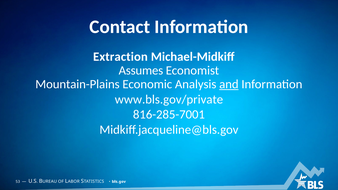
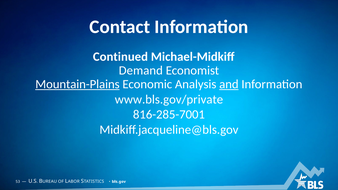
Extraction: Extraction -> Continued (120, 57)
Assumes: Assumes -> Demand (141, 71)
Mountain-Plains underline: none -> present (77, 84)
